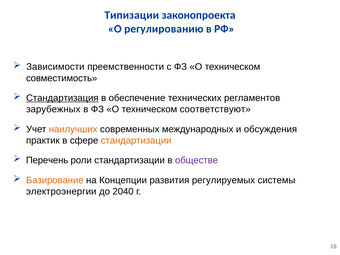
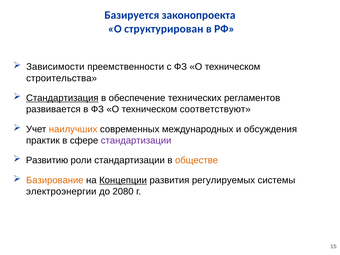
Типизации: Типизации -> Базируется (132, 15)
регулированию: регулированию -> структурирован (164, 29)
совместимость: совместимость -> строительства (62, 78)
зарубежных: зарубежных -> развивается (53, 109)
стандартизации colour: orange -> purple (136, 141)
Перечень: Перечень -> Развитию (47, 160)
обществе colour: purple -> orange (197, 160)
Концепции underline: none -> present (123, 180)
2040: 2040 -> 2080 (123, 192)
